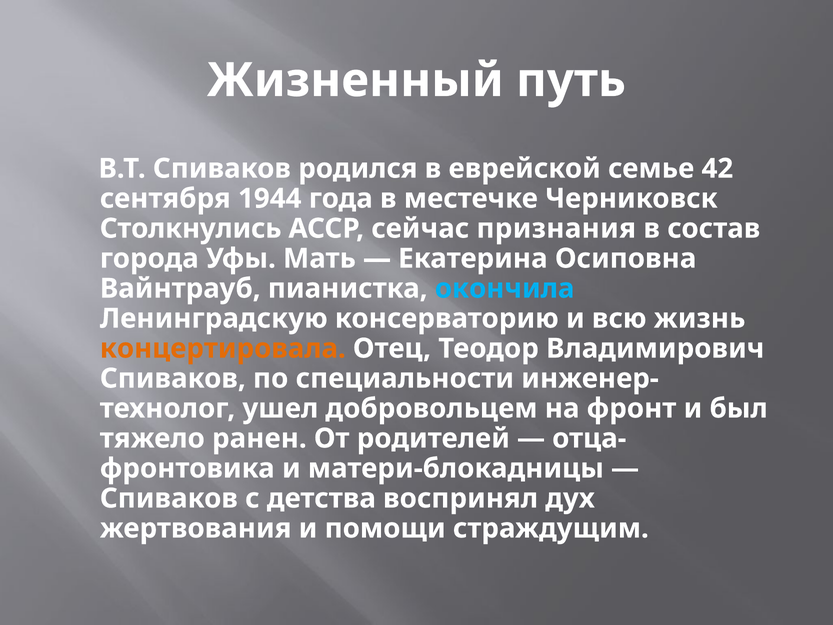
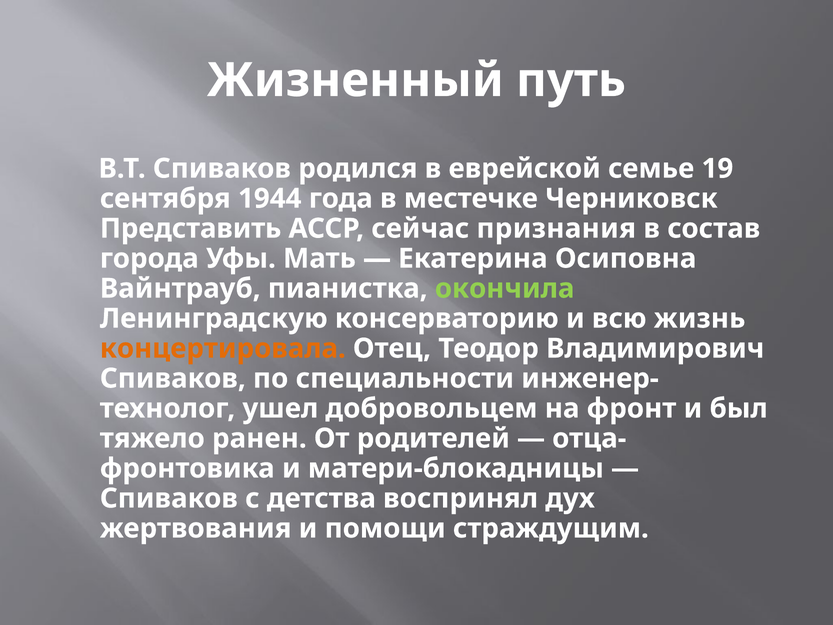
42: 42 -> 19 (717, 168)
Столкнулись: Столкнулись -> Представить (191, 228)
окончила colour: light blue -> light green (505, 288)
